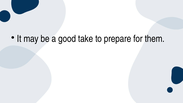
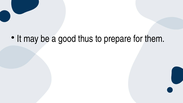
take: take -> thus (86, 39)
